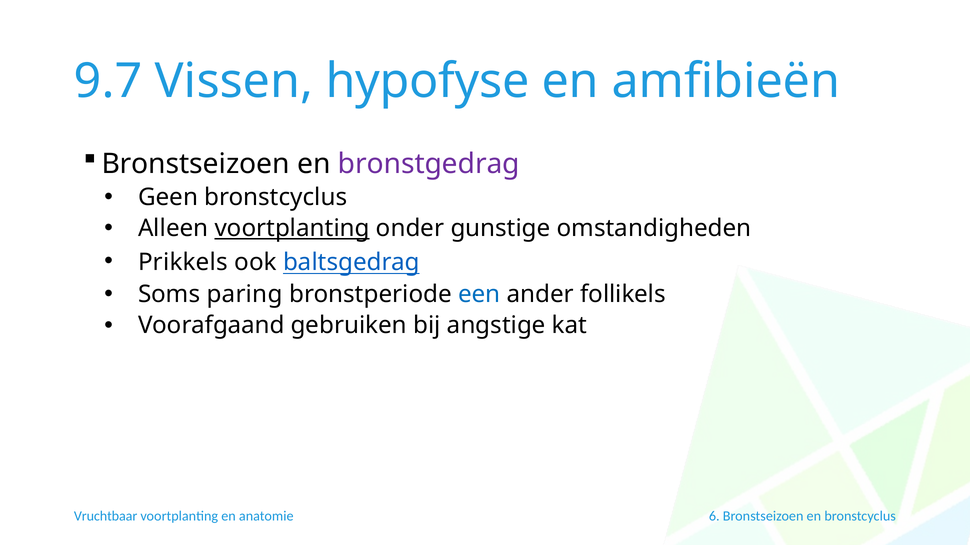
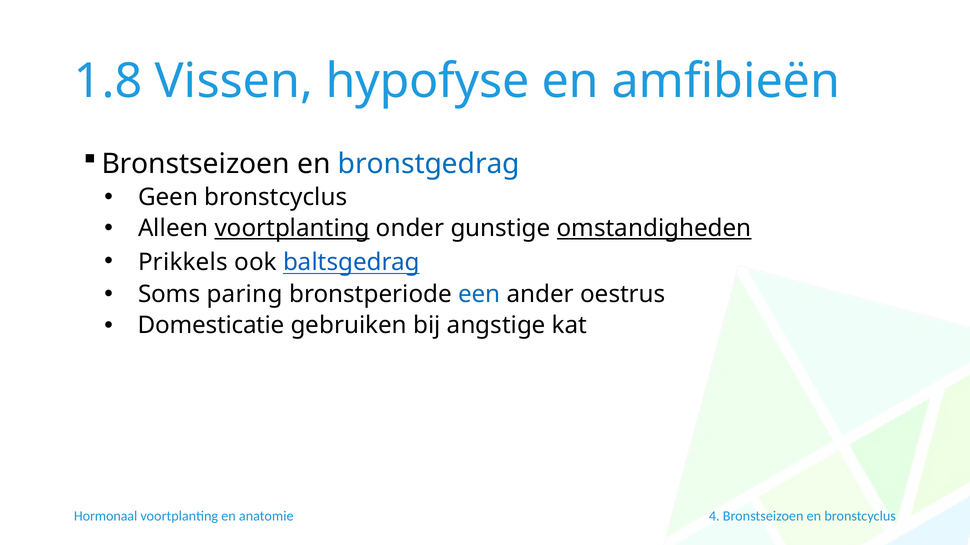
9.7: 9.7 -> 1.8 (108, 81)
bronstgedrag colour: purple -> blue (429, 164)
omstandigheden underline: none -> present (654, 229)
follikels: follikels -> oestrus (623, 295)
Voorafgaand: Voorafgaand -> Domesticatie (211, 326)
Vruchtbaar: Vruchtbaar -> Hormonaal (106, 517)
6: 6 -> 4 (714, 517)
